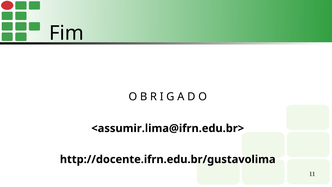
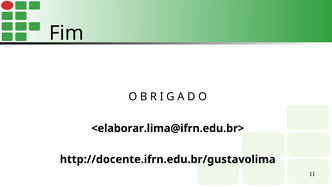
<assumir.lima@ifrn.edu.br>: <assumir.lima@ifrn.edu.br> -> <elaborar.lima@ifrn.edu.br> (168, 128)
